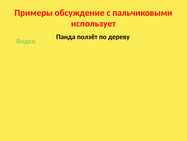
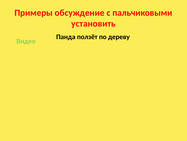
использует: использует -> установить (93, 24)
